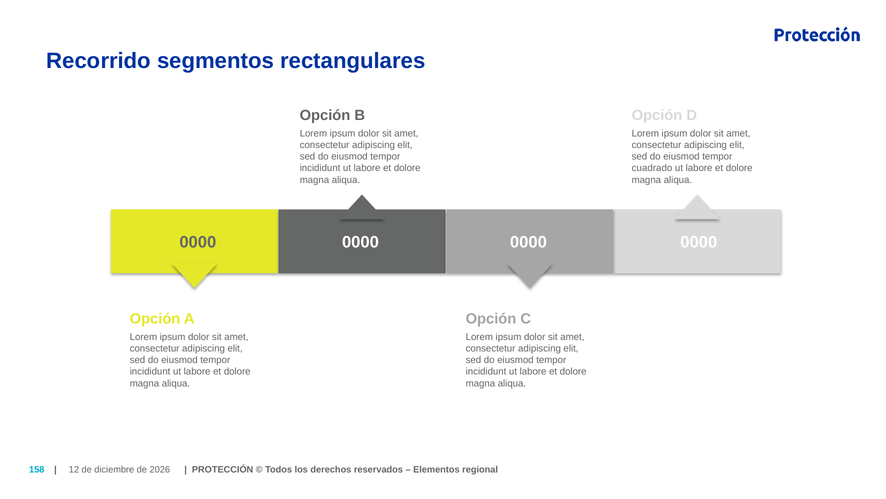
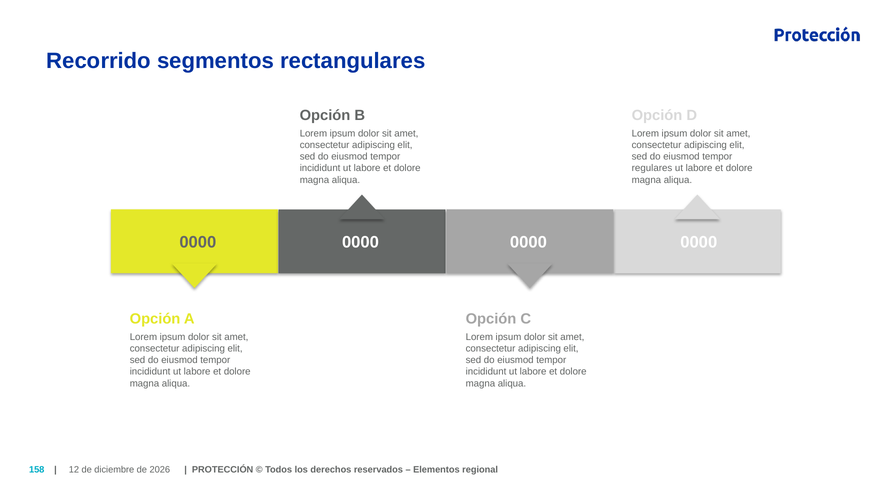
cuadrado: cuadrado -> regulares (652, 168)
